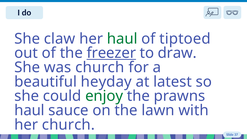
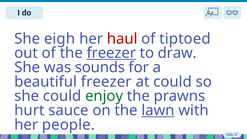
claw: claw -> eigh (60, 39)
haul colour: green -> red (122, 39)
was church: church -> sounds (100, 67)
beautiful heyday: heyday -> freezer (106, 82)
at latest: latest -> could (173, 82)
haul: haul -> hurt (29, 110)
lawn underline: none -> present (158, 110)
her church: church -> people (68, 125)
